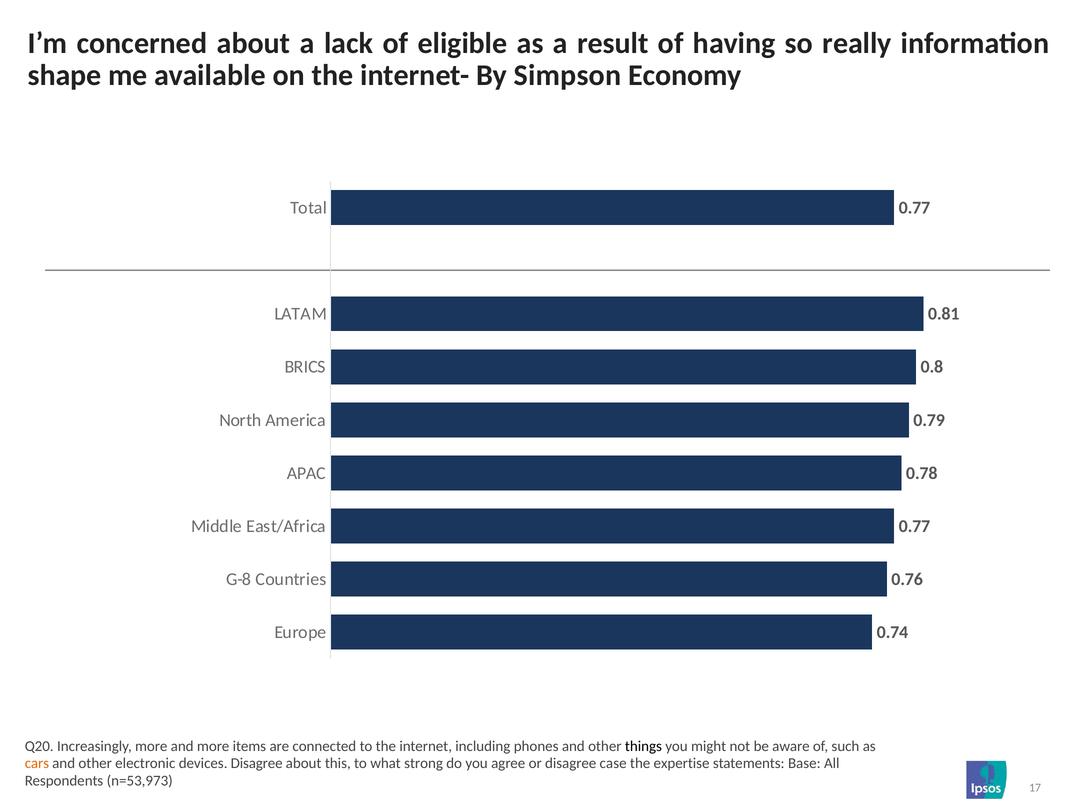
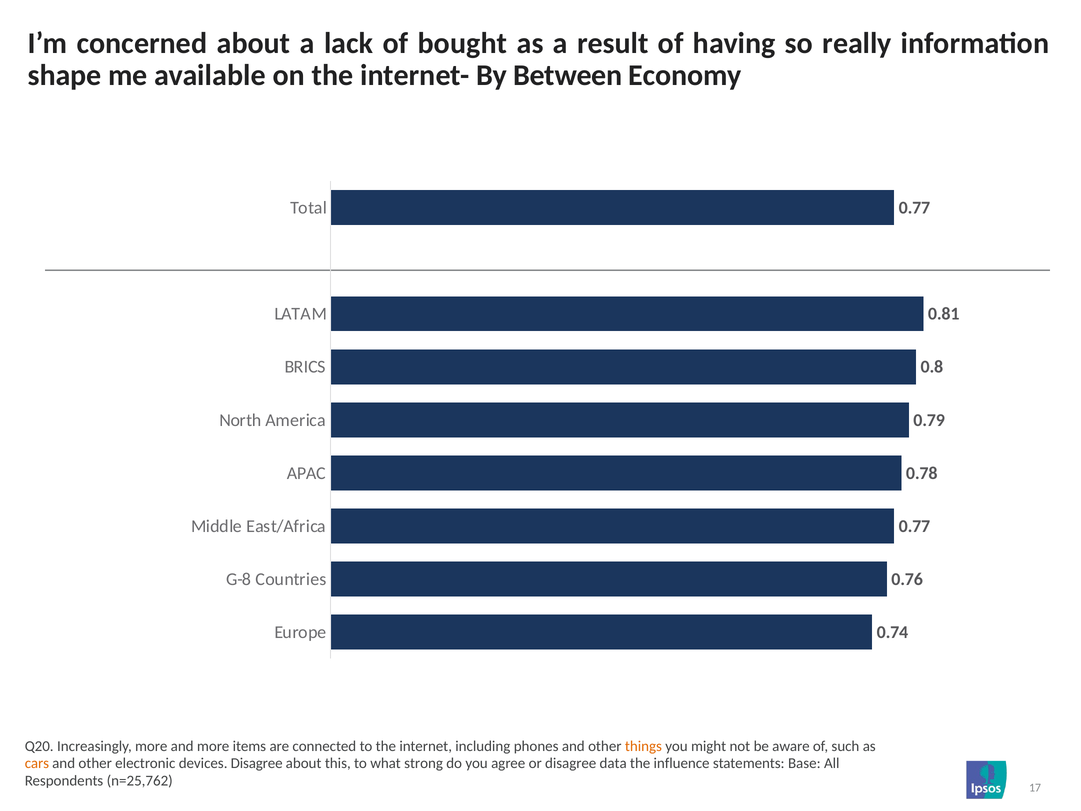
eligible: eligible -> bought (462, 43)
Simpson: Simpson -> Between (568, 75)
things colour: black -> orange (643, 746)
case: case -> data (613, 763)
expertise: expertise -> influence (682, 763)
n=53,973: n=53,973 -> n=25,762 (140, 780)
